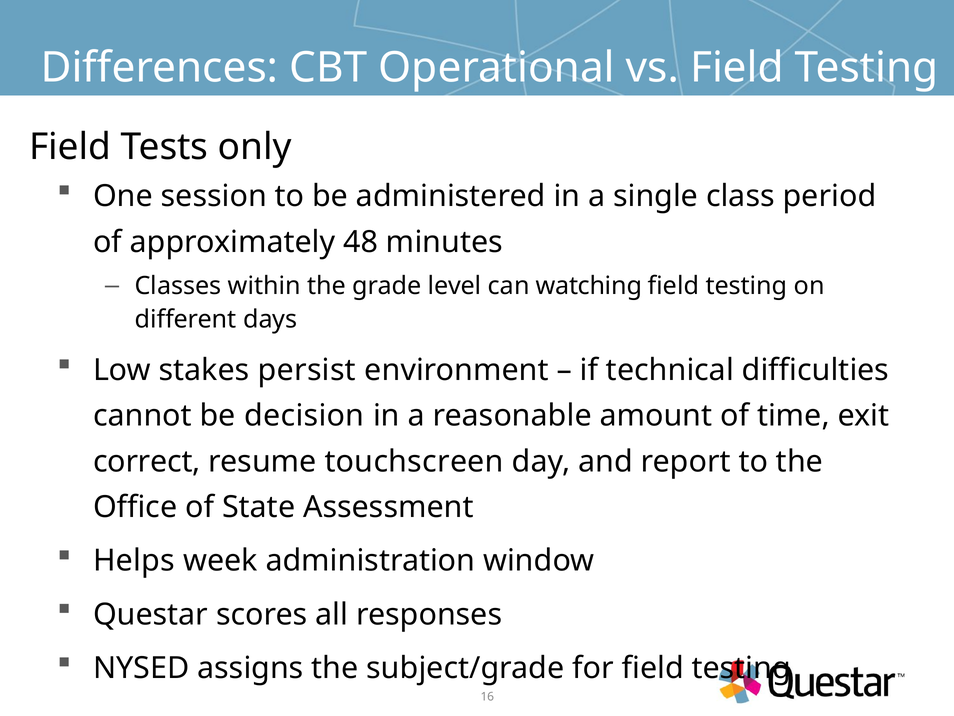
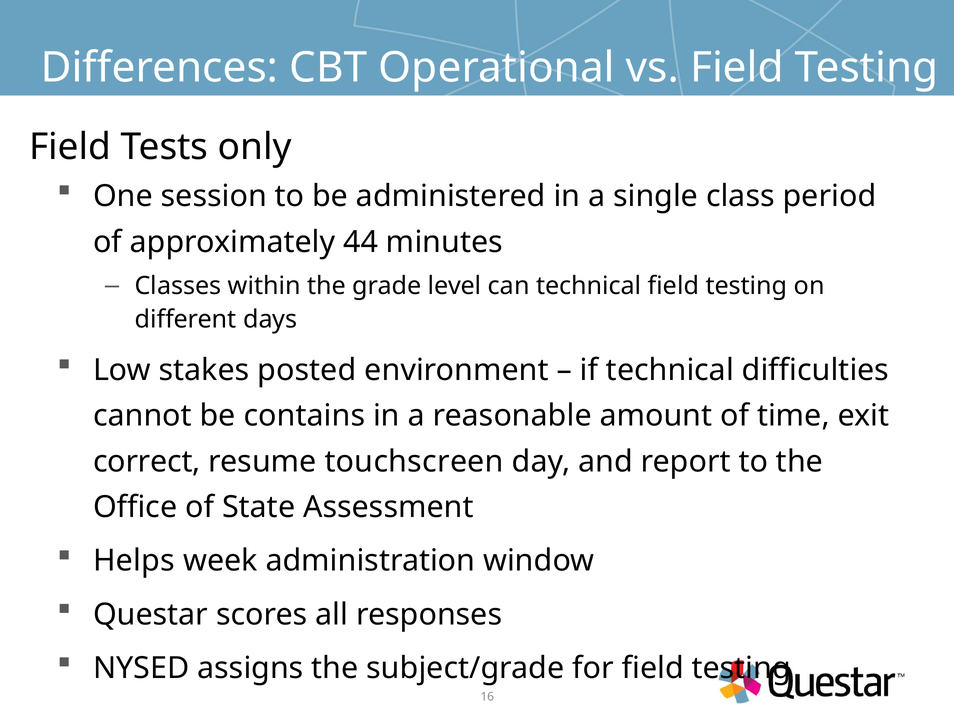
48: 48 -> 44 (361, 242)
can watching: watching -> technical (589, 286)
persist: persist -> posted (307, 370)
decision: decision -> contains (304, 415)
